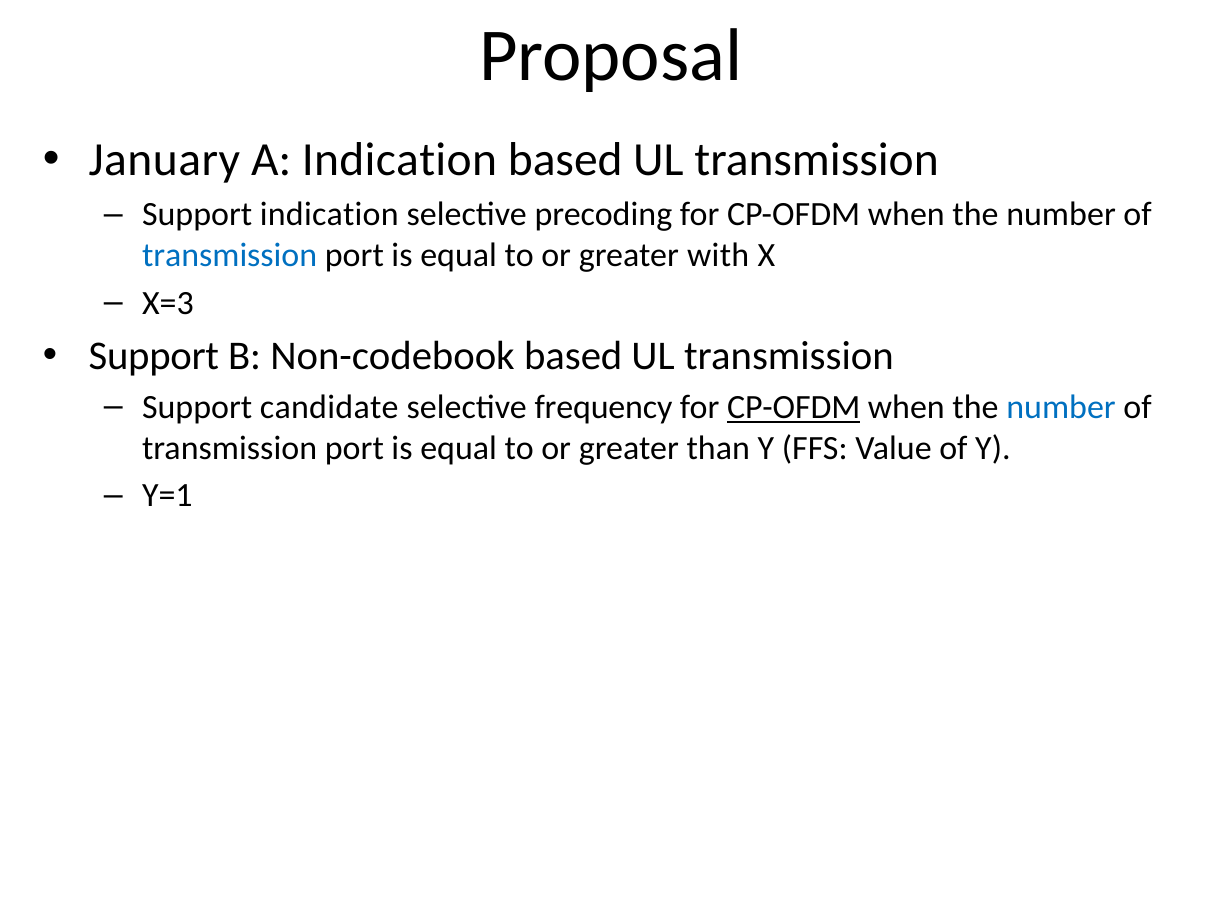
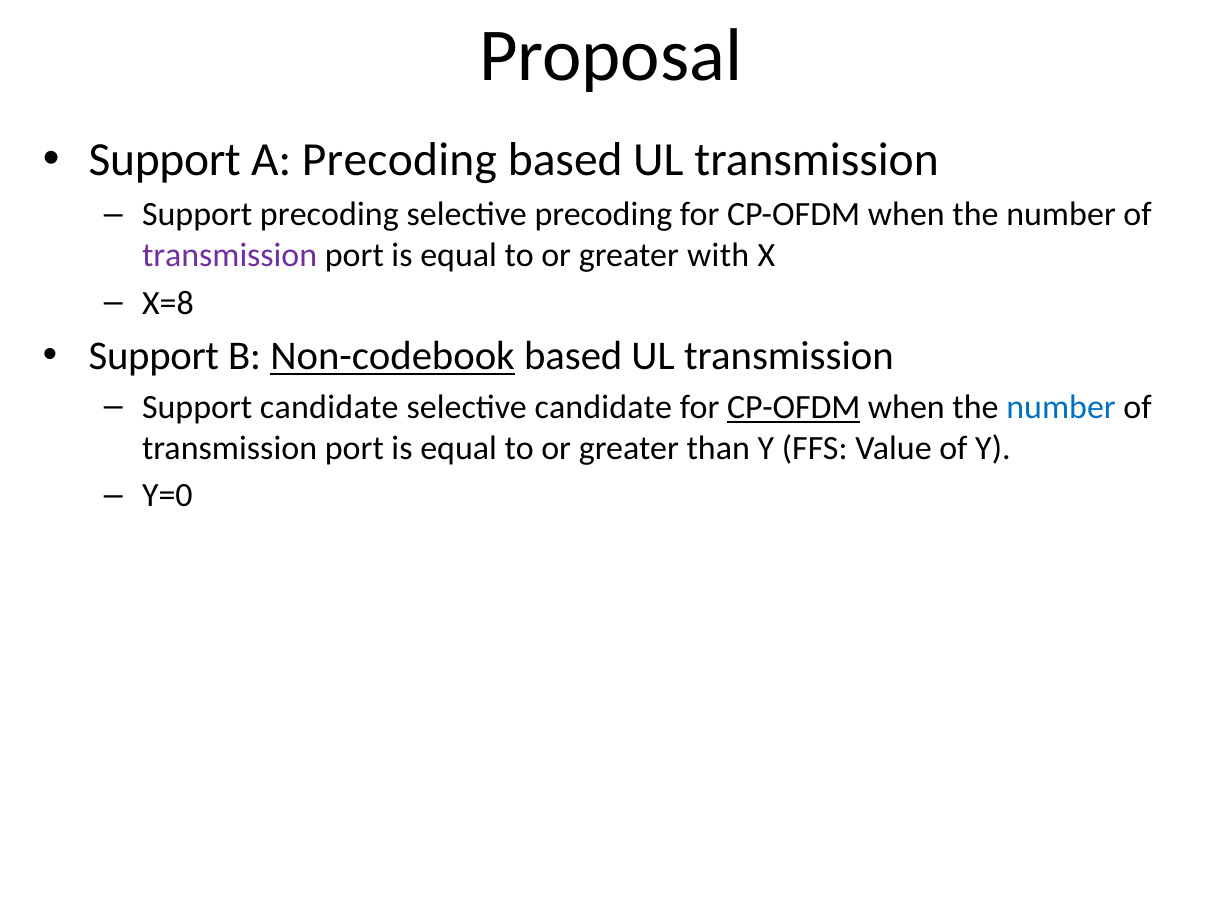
January: January -> Support (165, 160)
A Indication: Indication -> Precoding (399, 160)
Support indication: indication -> precoding (329, 215)
transmission colour: blue -> purple (230, 256)
X=3: X=3 -> X=8 (168, 303)
Non-codebook underline: none -> present (393, 357)
selective frequency: frequency -> candidate (603, 408)
Y=1: Y=1 -> Y=0 (167, 496)
